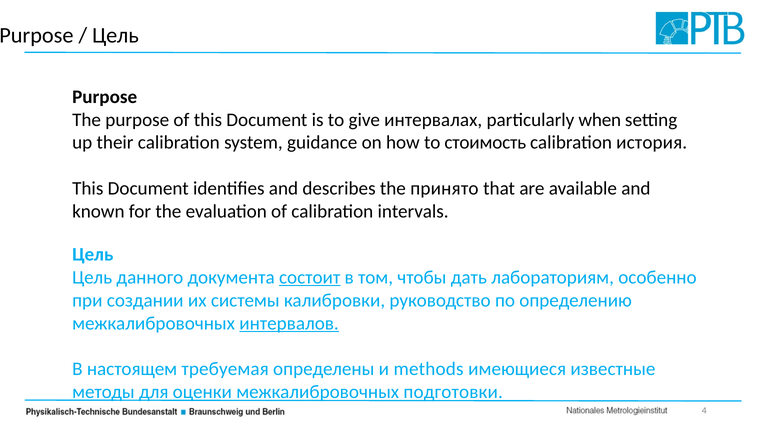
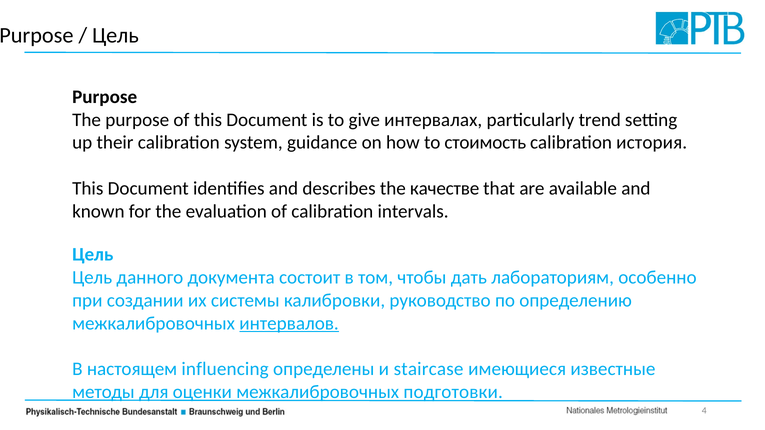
when: when -> trend (600, 120)
принято: принято -> качестве (445, 189)
состоит underline: present -> none (310, 278)
требуемая: требуемая -> influencing (225, 369)
methods: methods -> staircase (429, 369)
